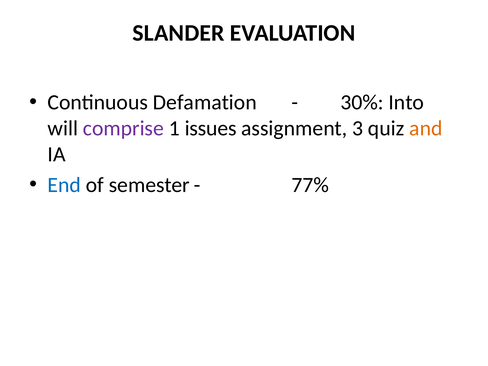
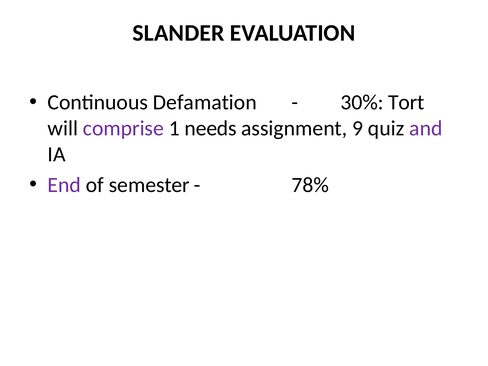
Into: Into -> Tort (406, 102)
issues: issues -> needs (211, 128)
3: 3 -> 9 (358, 128)
and colour: orange -> purple (426, 128)
End colour: blue -> purple (64, 185)
77%: 77% -> 78% (310, 185)
